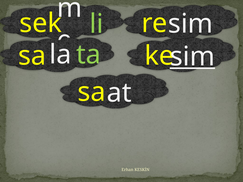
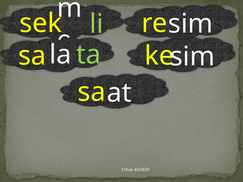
sim underline: present -> none (192, 57)
